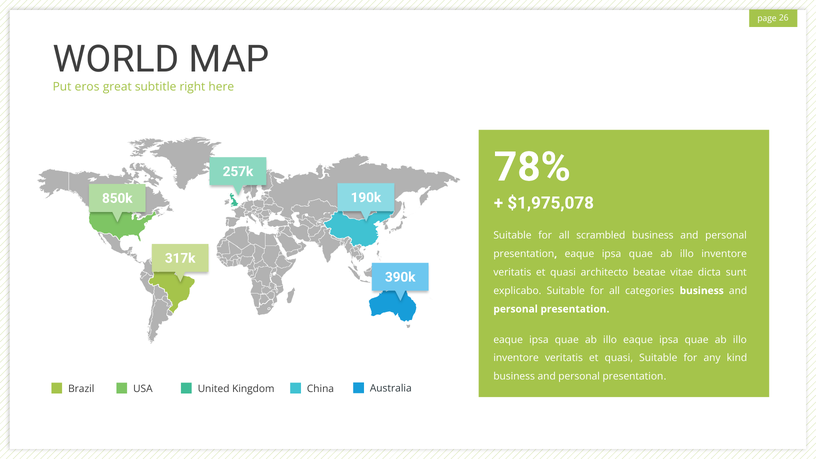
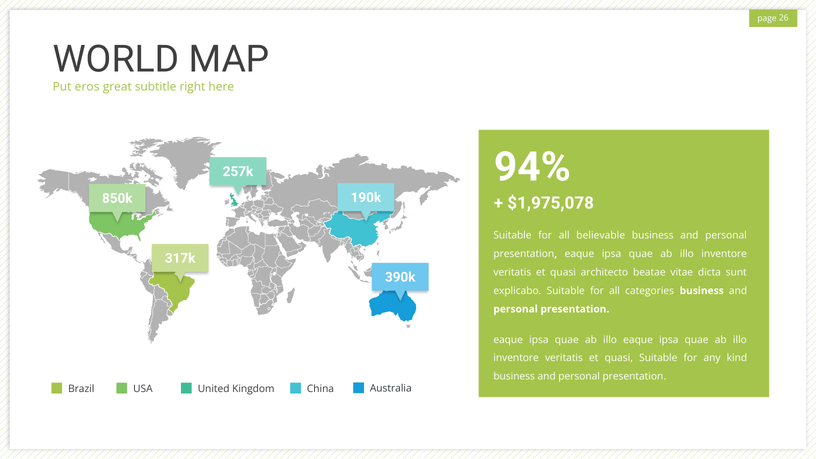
78%: 78% -> 94% (532, 167)
scrambled: scrambled -> believable (601, 236)
